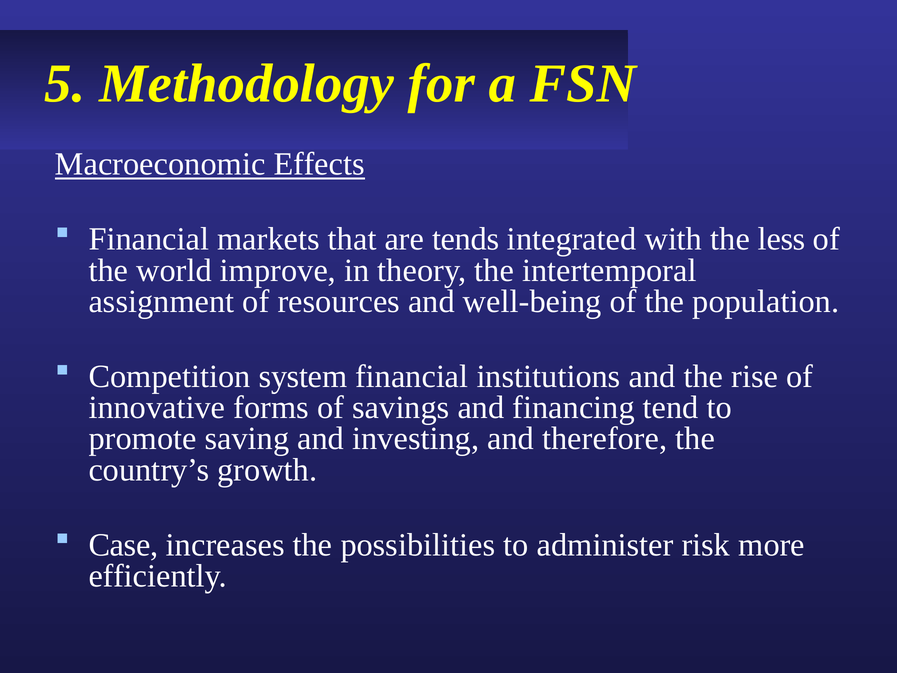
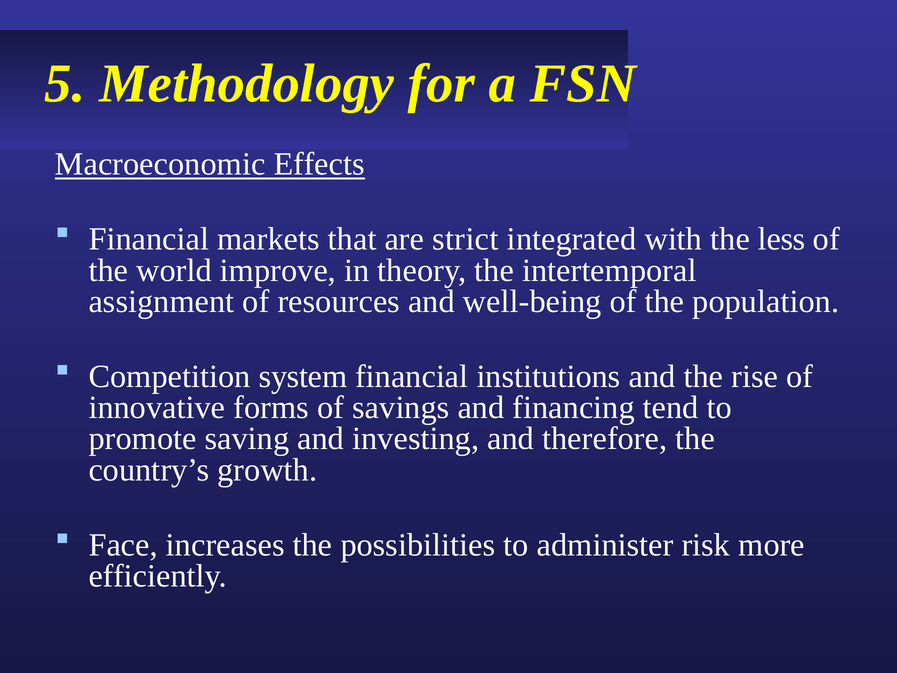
tends: tends -> strict (465, 239)
Case: Case -> Face (123, 545)
